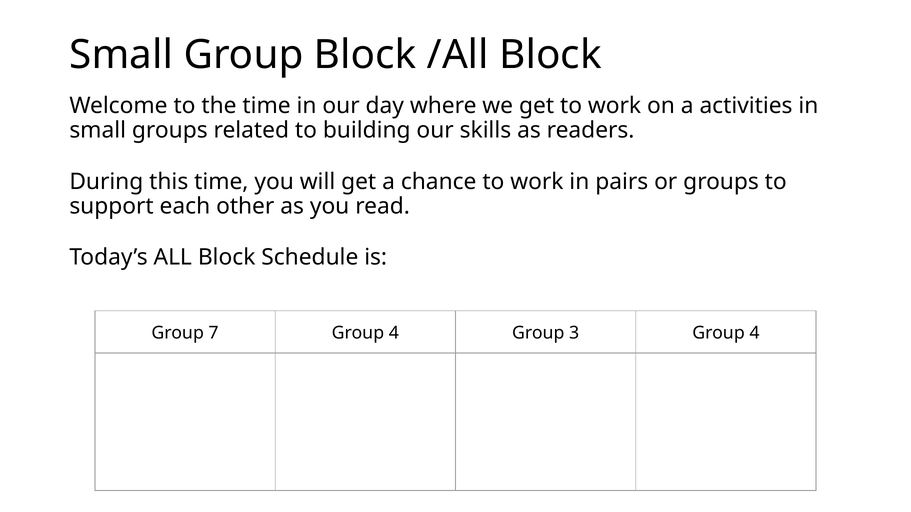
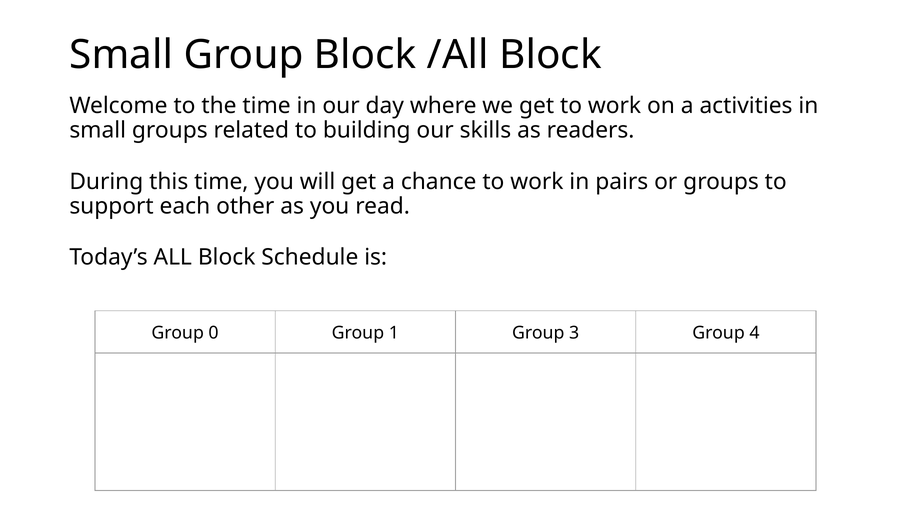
7: 7 -> 0 (214, 333)
4: 4 -> 1 (394, 333)
